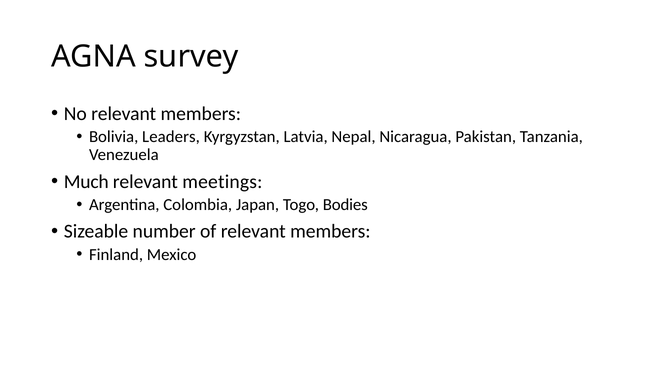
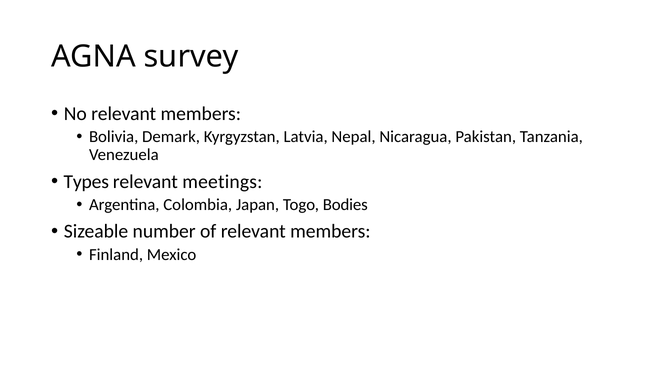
Leaders: Leaders -> Demark (171, 137)
Much: Much -> Types (86, 182)
